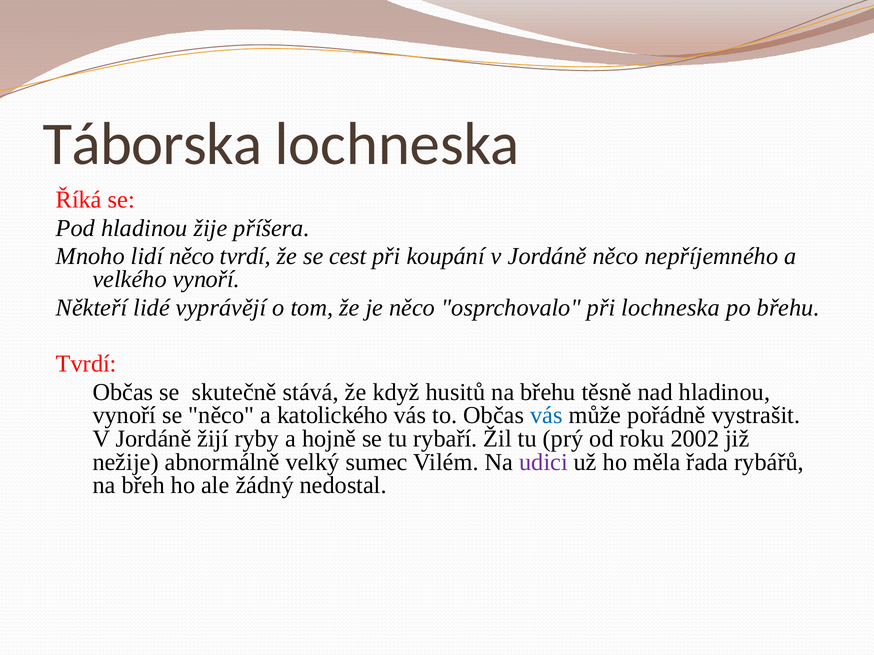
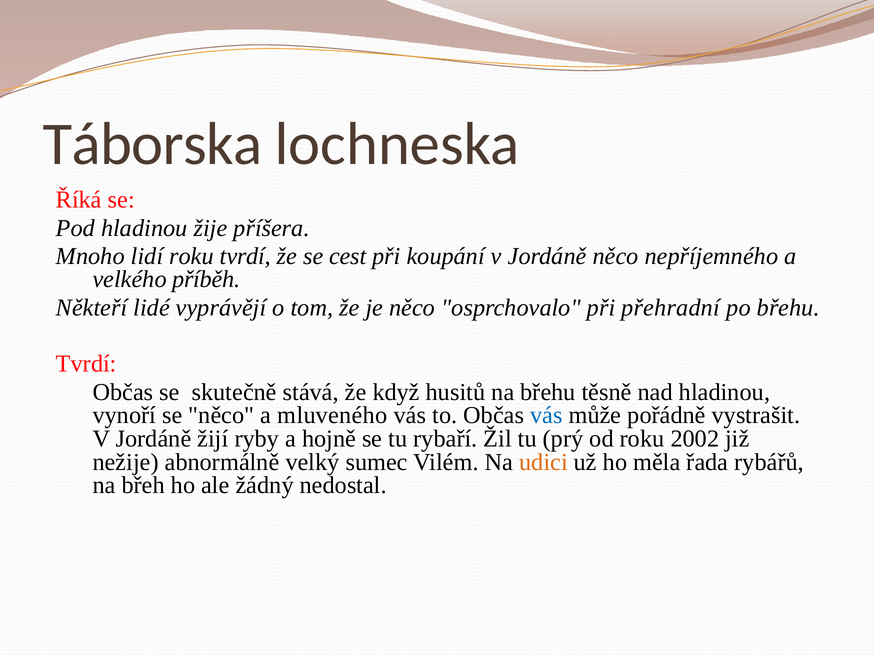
lidí něco: něco -> roku (192, 256)
velkého vynoří: vynoří -> příběh (206, 280)
při lochneska: lochneska -> přehradní (671, 308)
katolického: katolického -> mluveného (332, 416)
udici colour: purple -> orange (543, 462)
